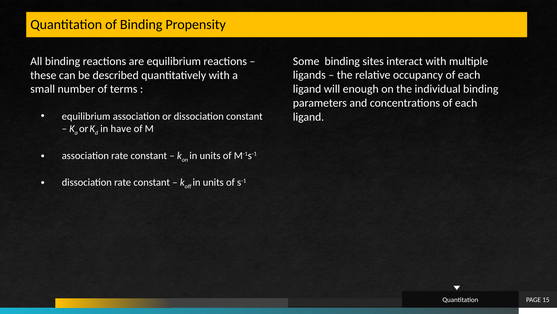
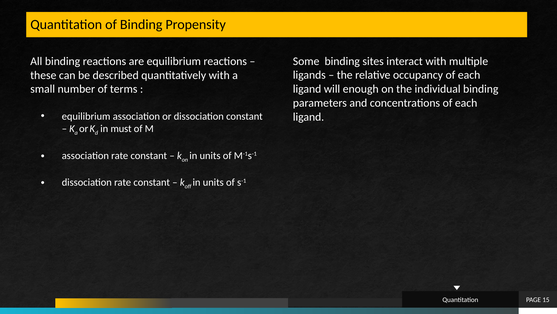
have: have -> must (121, 129)
